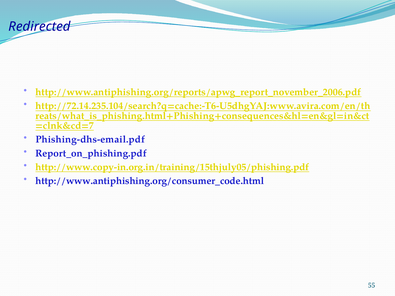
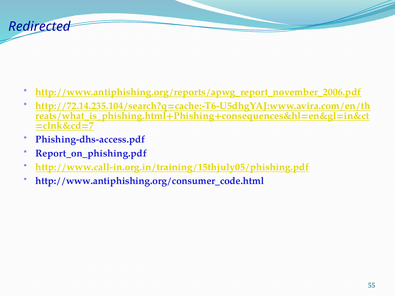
Phishing-dhs-email.pdf: Phishing-dhs-email.pdf -> Phishing-dhs-access.pdf (90, 140)
http://www.copy-in.org.in/training/15thjuly05/phishing.pdf: http://www.copy-in.org.in/training/15thjuly05/phishing.pdf -> http://www.call-in.org.in/training/15thjuly05/phishing.pdf (172, 167)
